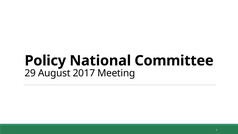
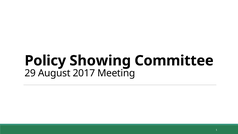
National: National -> Showing (100, 61)
